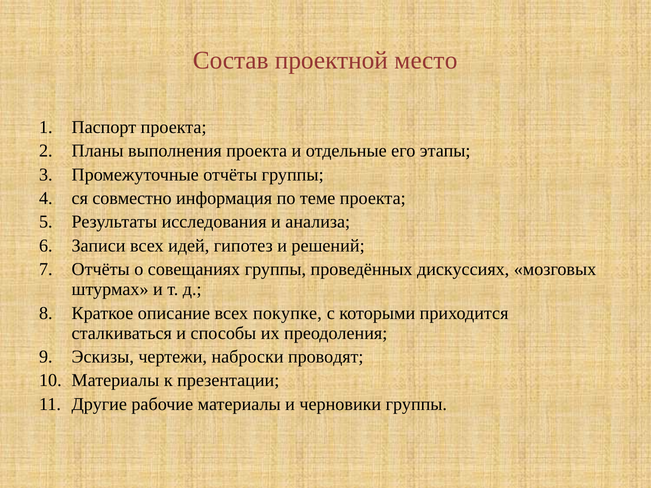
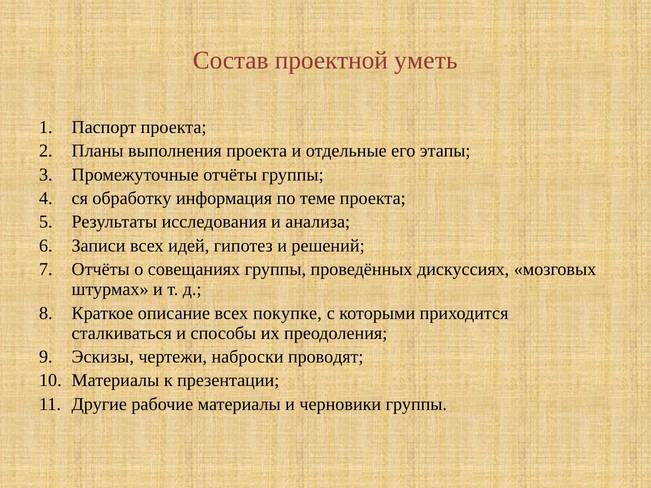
место: место -> уметь (426, 60)
совместно: совместно -> обработку (132, 198)
